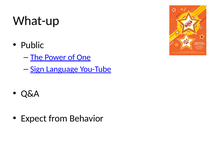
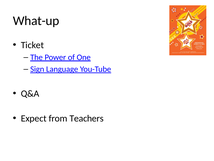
Public: Public -> Ticket (32, 45)
Behavior: Behavior -> Teachers (87, 118)
